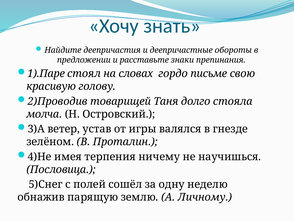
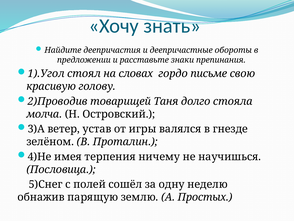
1).Паре: 1).Паре -> 1).Угол (46, 73)
Личному: Личному -> Простых (205, 197)
